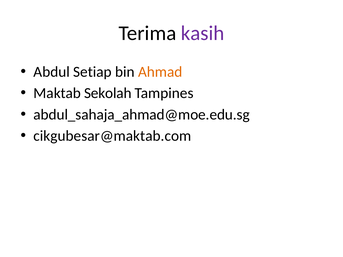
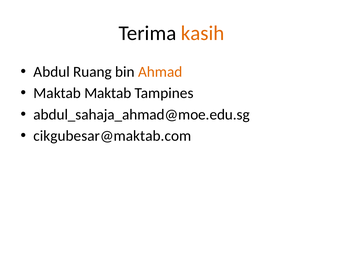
kasih colour: purple -> orange (203, 33)
Setiap: Setiap -> Ruang (92, 72)
Maktab Sekolah: Sekolah -> Maktab (108, 93)
